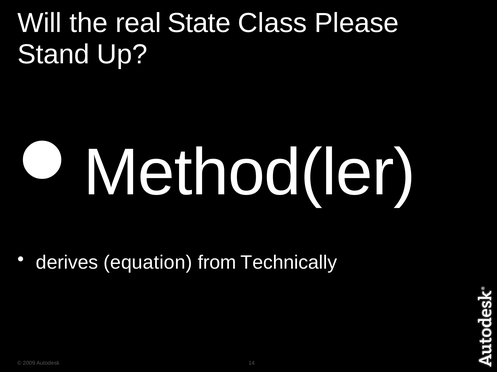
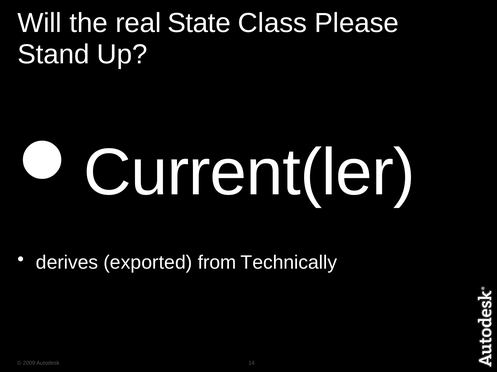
Method(ler: Method(ler -> Current(ler (249, 173)
equation: equation -> exported (148, 263)
